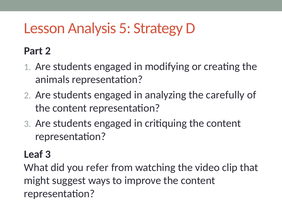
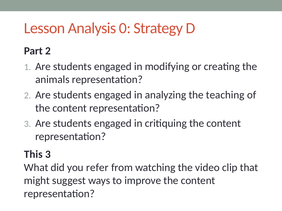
5: 5 -> 0 (125, 28)
carefully: carefully -> teaching (225, 95)
Leaf: Leaf -> This (33, 155)
